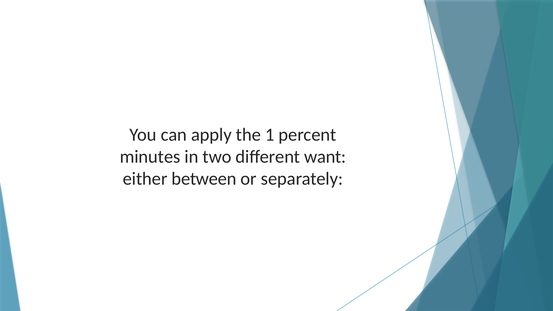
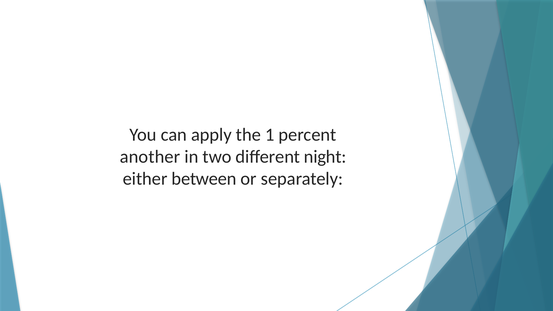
minutes: minutes -> another (150, 157)
want: want -> night (325, 157)
